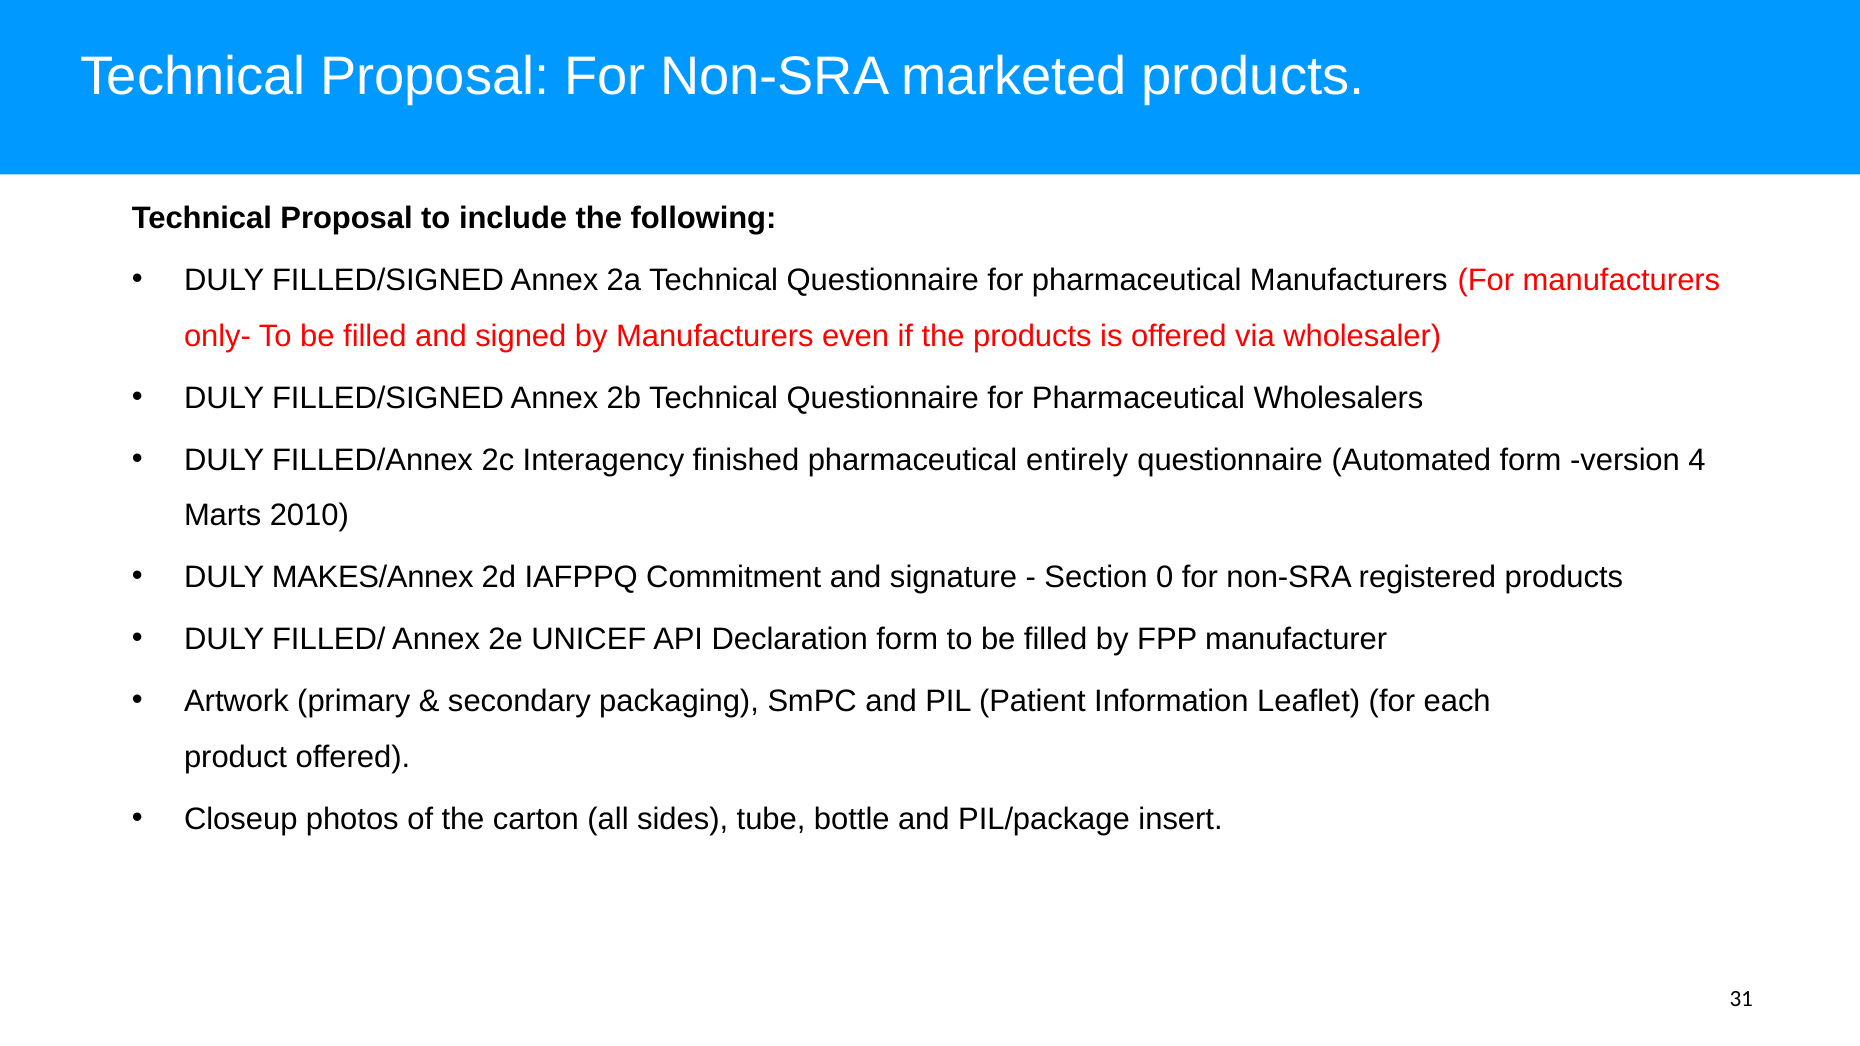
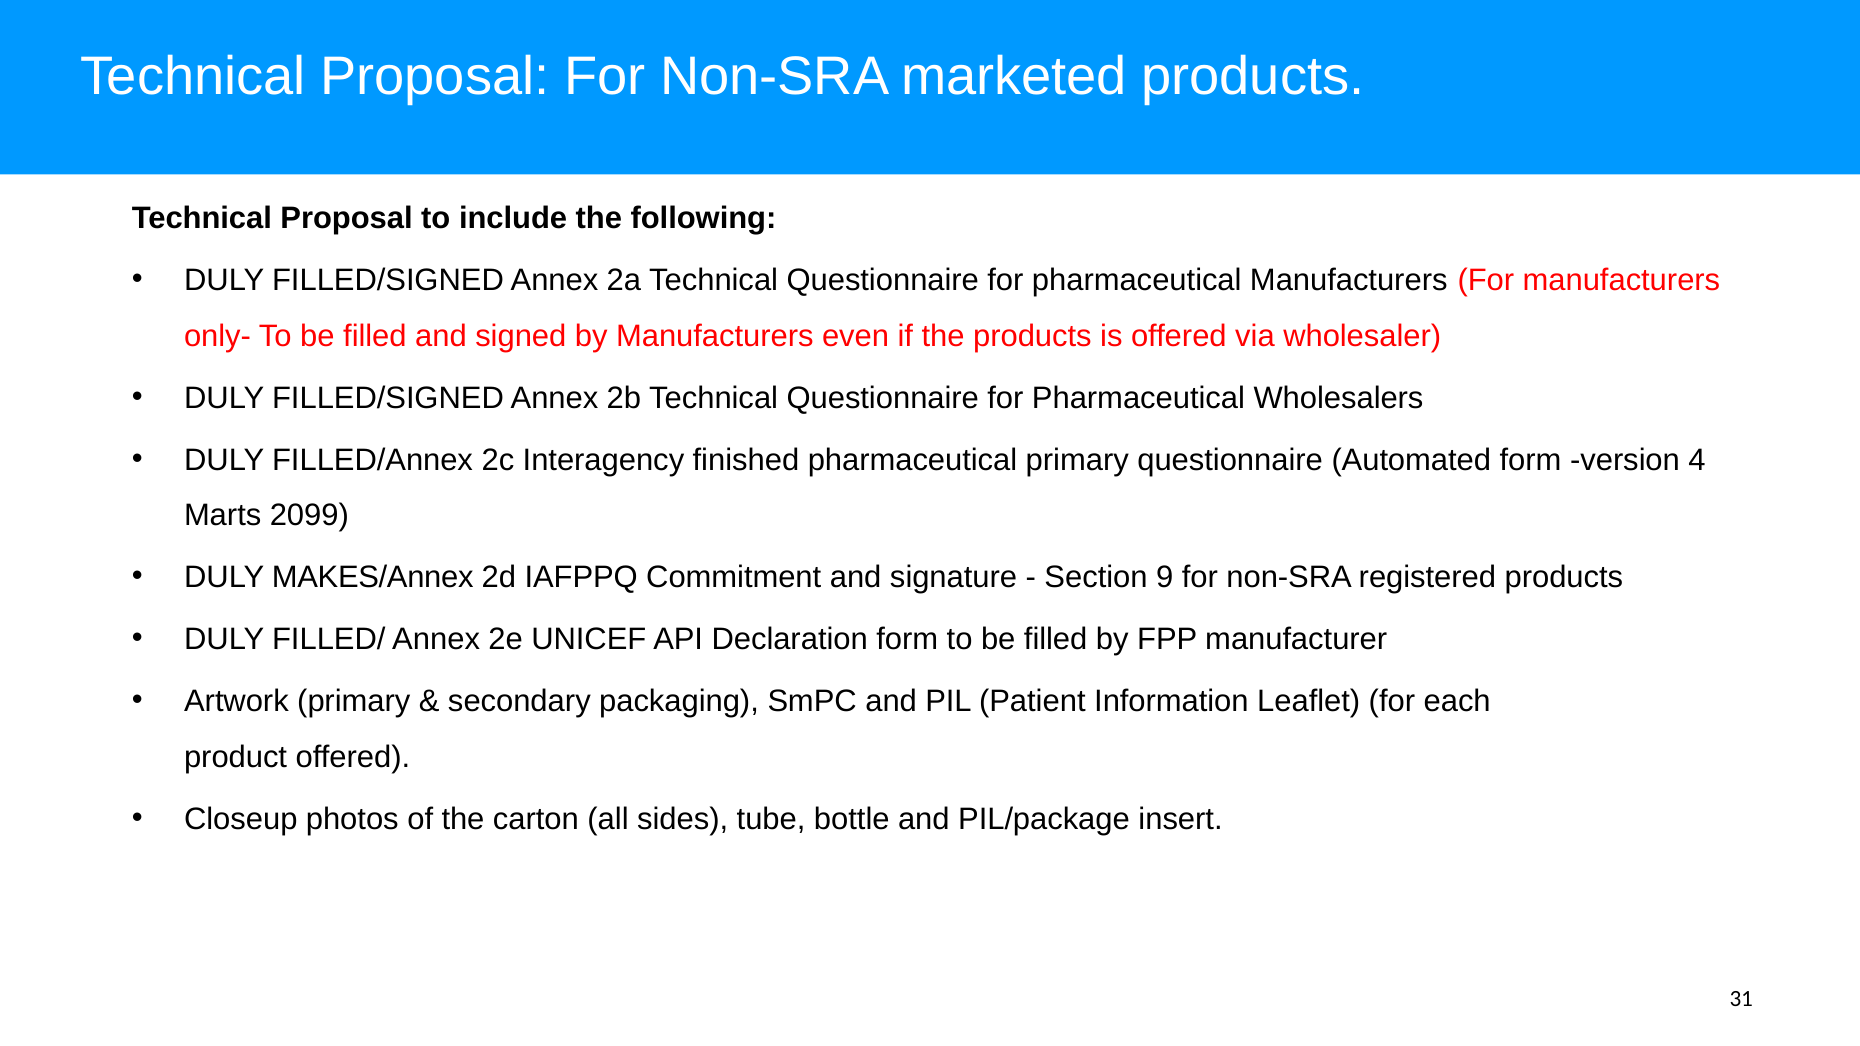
pharmaceutical entirely: entirely -> primary (1077, 460)
2010: 2010 -> 2099 (309, 516)
0: 0 -> 9 (1165, 578)
